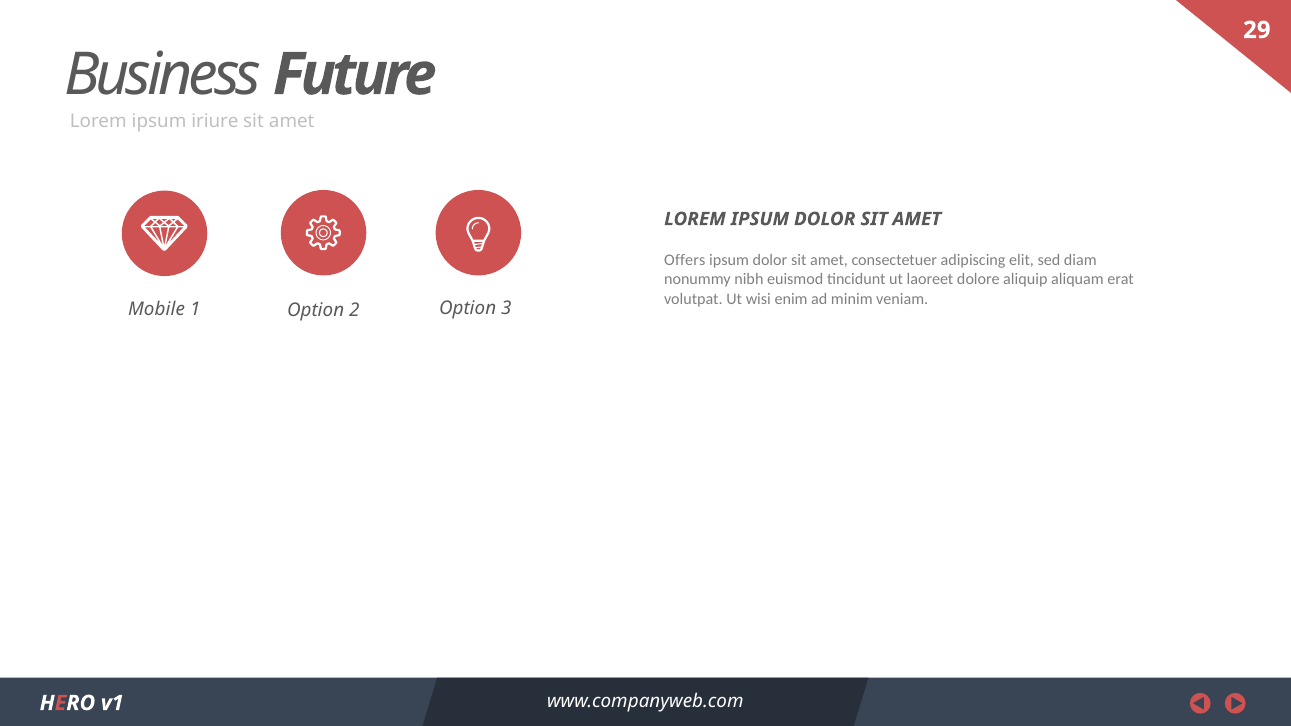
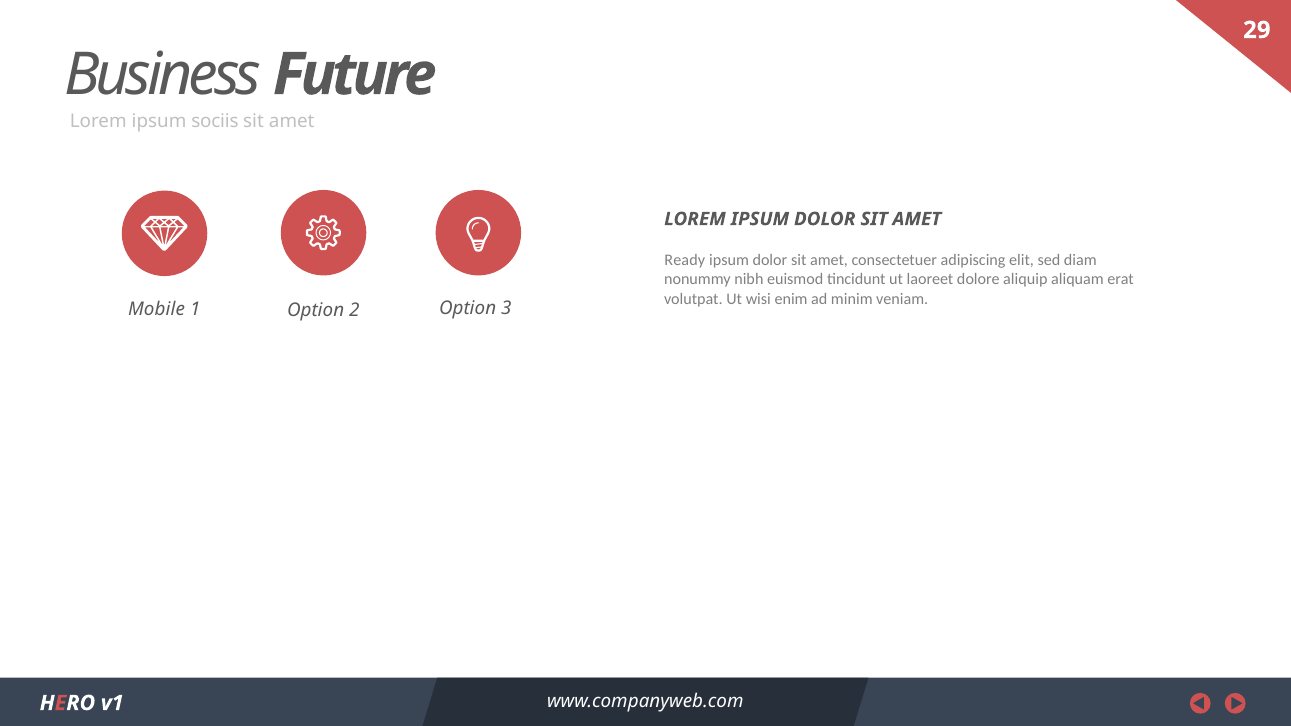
iriure: iriure -> sociis (215, 121)
Offers: Offers -> Ready (685, 260)
